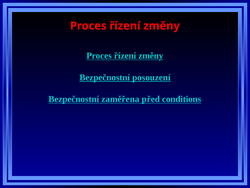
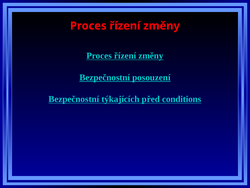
zaměřena: zaměřena -> týkajících (120, 99)
